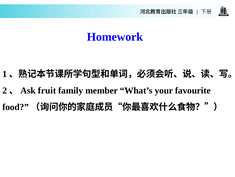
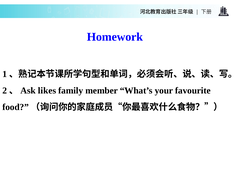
fruit: fruit -> likes (47, 90)
